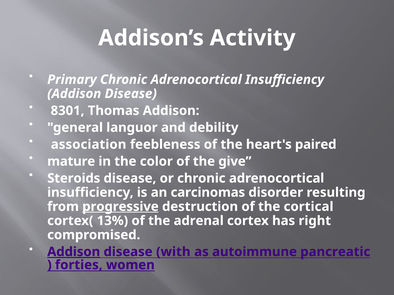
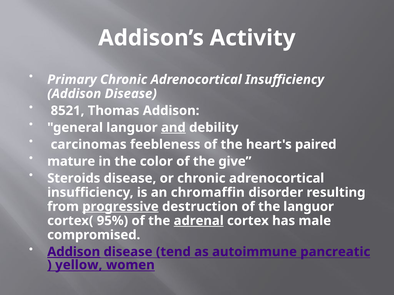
8301: 8301 -> 8521 (68, 111)
and underline: none -> present (173, 128)
association: association -> carcinomas (89, 145)
carcinomas: carcinomas -> chromaffin (208, 193)
the cortical: cortical -> languor (309, 207)
13%: 13% -> 95% (112, 221)
adrenal underline: none -> present (199, 221)
right: right -> male (315, 221)
with: with -> tend (173, 252)
forties: forties -> yellow (79, 265)
